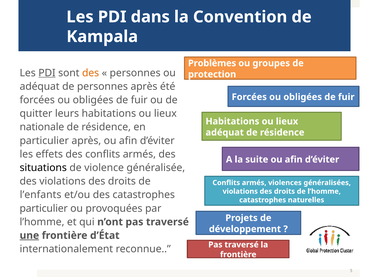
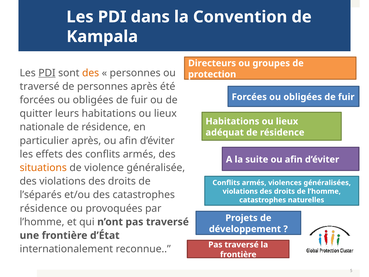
Problèmes: Problèmes -> Directeurs (212, 63)
adéquat: adéquat -> traversé (40, 86)
situations colour: black -> orange (43, 168)
l’enfants: l’enfants -> l’séparés (41, 195)
particulier: particulier -> résidence (44, 208)
une underline: present -> none (29, 235)
